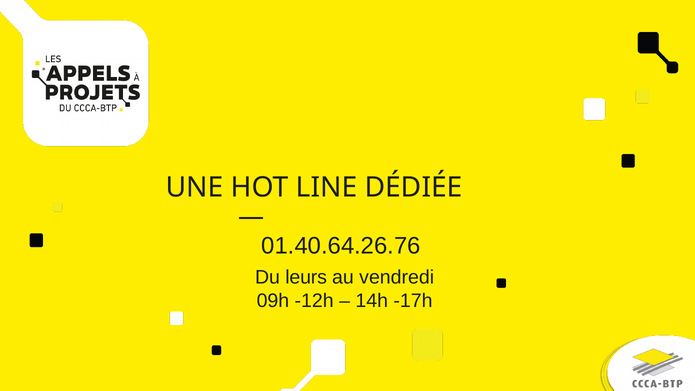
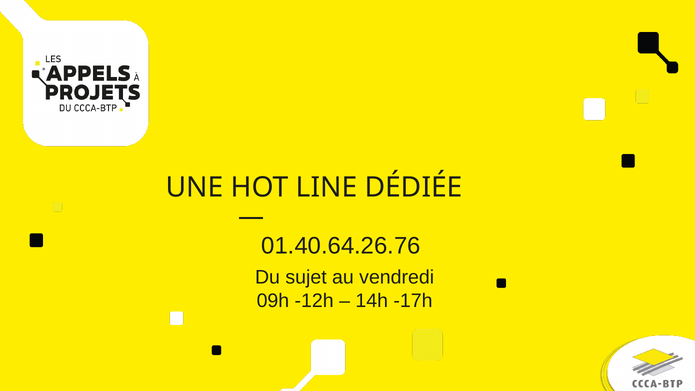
leurs: leurs -> sujet (306, 277)
